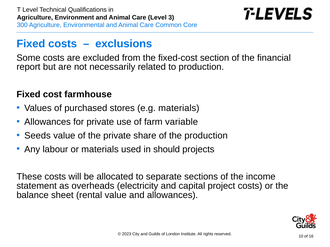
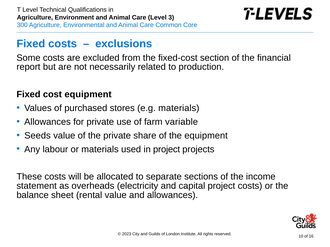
cost farmhouse: farmhouse -> equipment (88, 95)
the production: production -> equipment (206, 136)
in should: should -> project (167, 150)
